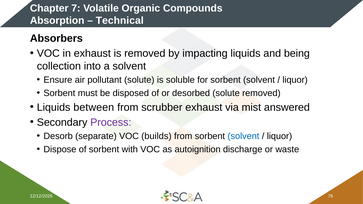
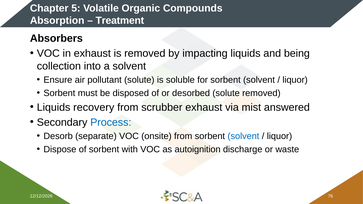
7: 7 -> 5 (76, 8)
Technical: Technical -> Treatment (120, 20)
between: between -> recovery (94, 107)
Process colour: purple -> blue (111, 122)
builds: builds -> onsite (156, 136)
